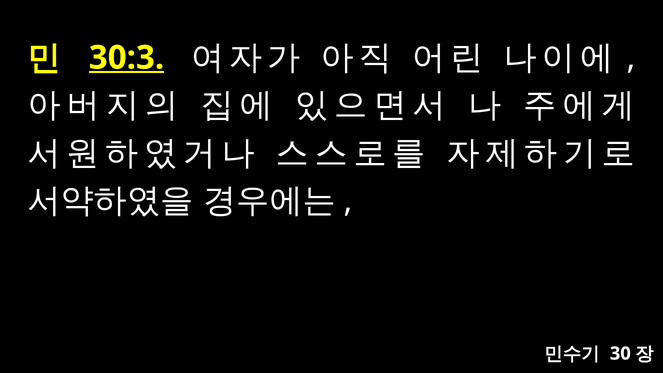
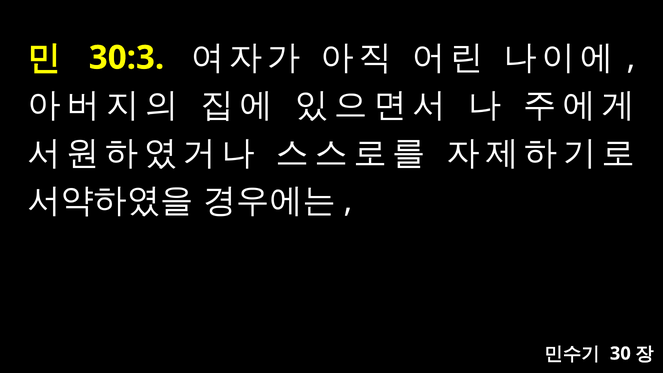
30:3 underline: present -> none (126, 58)
